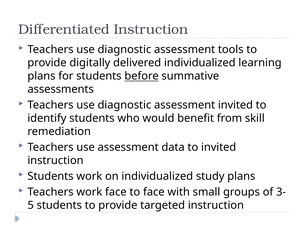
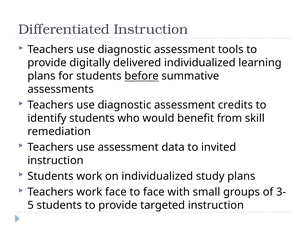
assessment invited: invited -> credits (235, 105)
